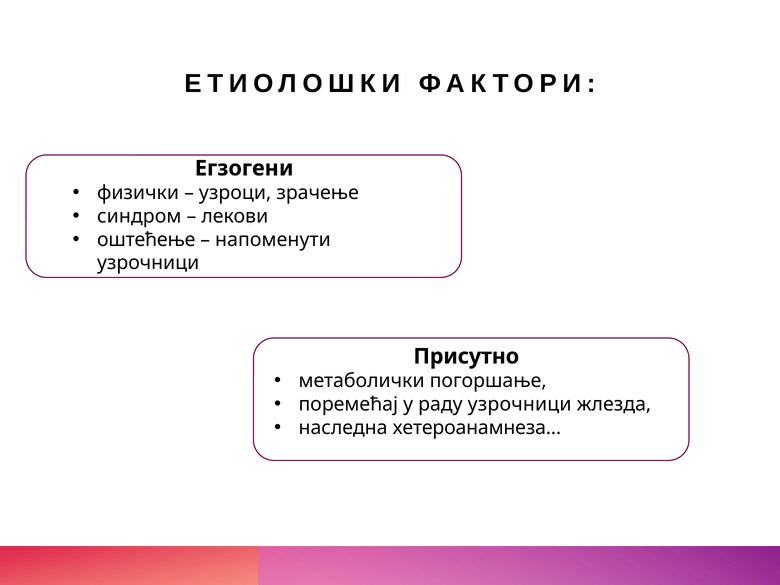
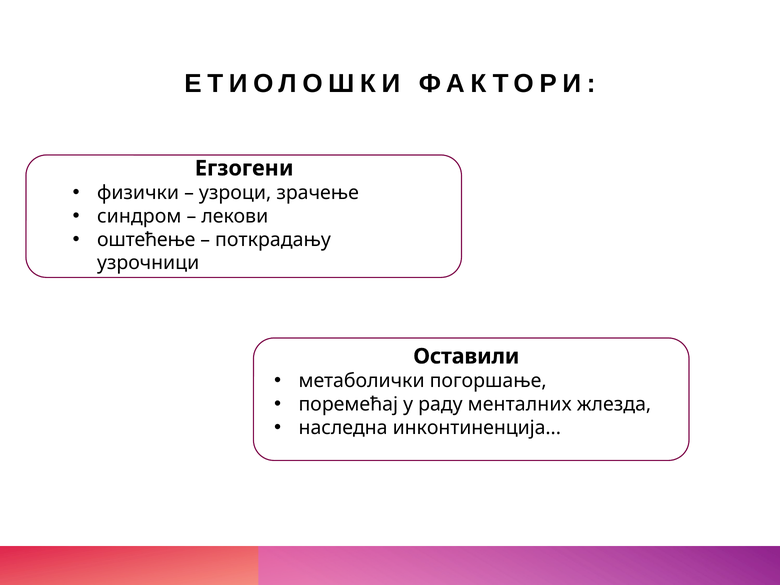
напоменути: напоменути -> поткрадању (273, 240)
Присутно: Присутно -> Оставили (466, 356)
раду узрочници: узрочници -> менталних (520, 404)
хетероанамнеза: хетероанамнеза -> инконтиненција (477, 428)
